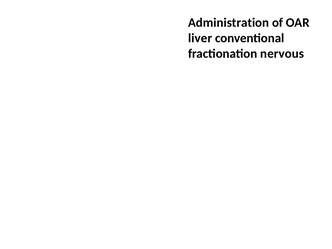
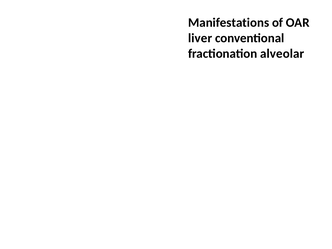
Administration: Administration -> Manifestations (229, 23)
nervous: nervous -> alveolar (282, 54)
